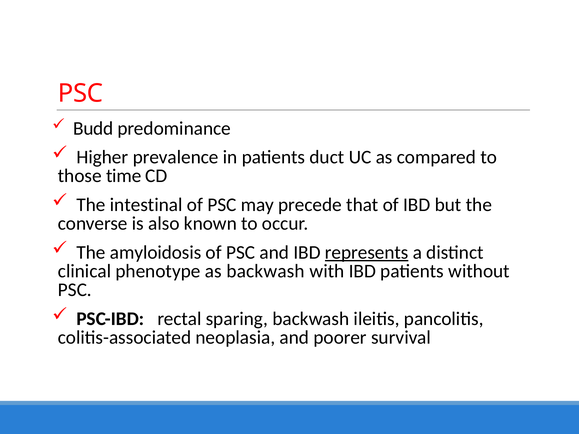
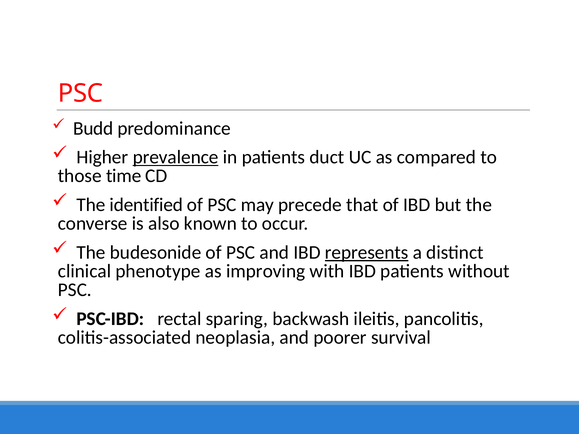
prevalence underline: none -> present (176, 157)
intestinal: intestinal -> identified (146, 205)
amyloidosis: amyloidosis -> budesonide (156, 252)
as backwash: backwash -> improving (266, 271)
